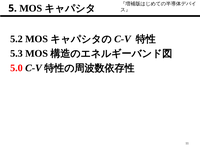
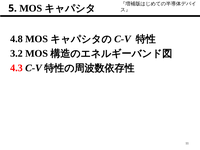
5.2: 5.2 -> 4.8 (16, 39)
5.3: 5.3 -> 3.2 (16, 54)
5.0: 5.0 -> 4.3 (16, 68)
